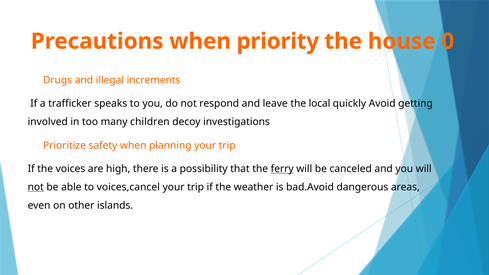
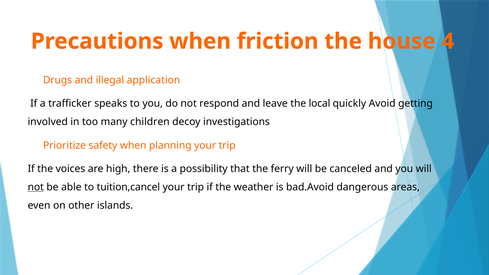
priority: priority -> friction (278, 41)
0: 0 -> 4 (448, 41)
increments: increments -> application (153, 80)
ferry underline: present -> none (282, 169)
voices,cancel: voices,cancel -> tuition,cancel (128, 187)
